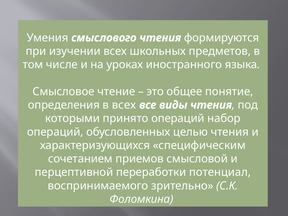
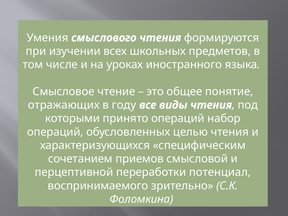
определения: определения -> отражающих (64, 105)
в всех: всех -> году (124, 105)
